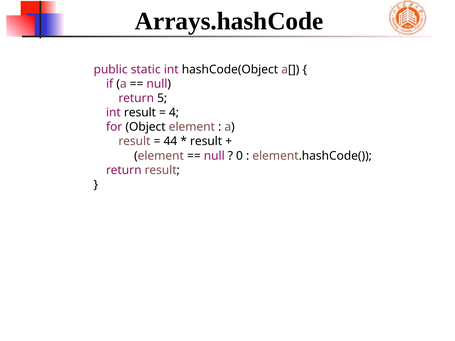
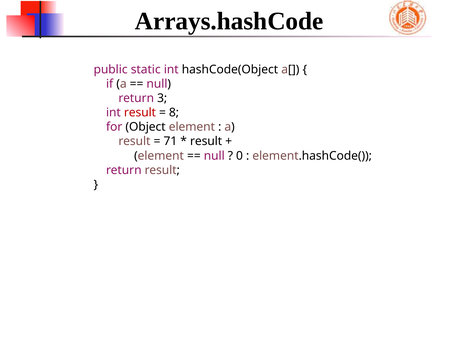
5: 5 -> 3 (162, 98)
result colour: black -> red (140, 113)
4: 4 -> 8 (174, 113)
44: 44 -> 71 (170, 141)
